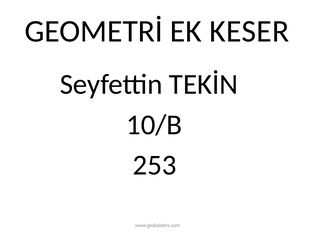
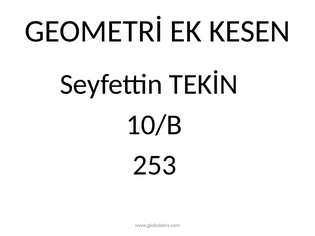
KESER: KESER -> KESEN (250, 31)
